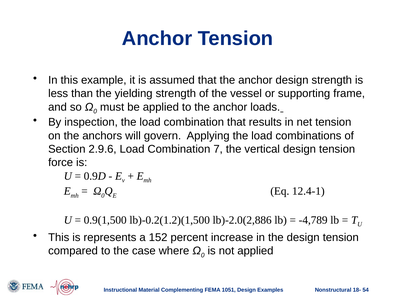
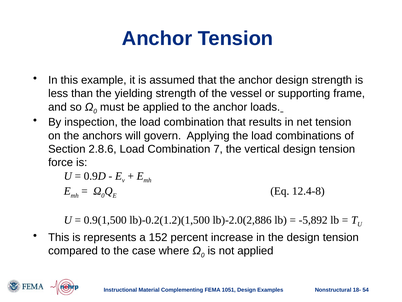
2.9.6: 2.9.6 -> 2.8.6 (103, 149)
12.4-1: 12.4-1 -> 12.4-8 (308, 191)
-4,789: -4,789 -> -5,892 (313, 220)
